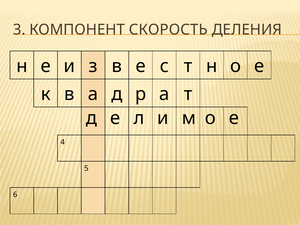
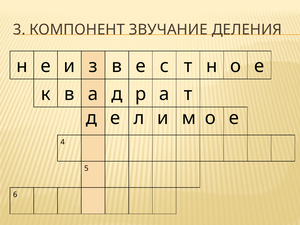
СКОРОСТЬ: СКОРОСТЬ -> ЗВУЧАНИЕ (168, 30)
